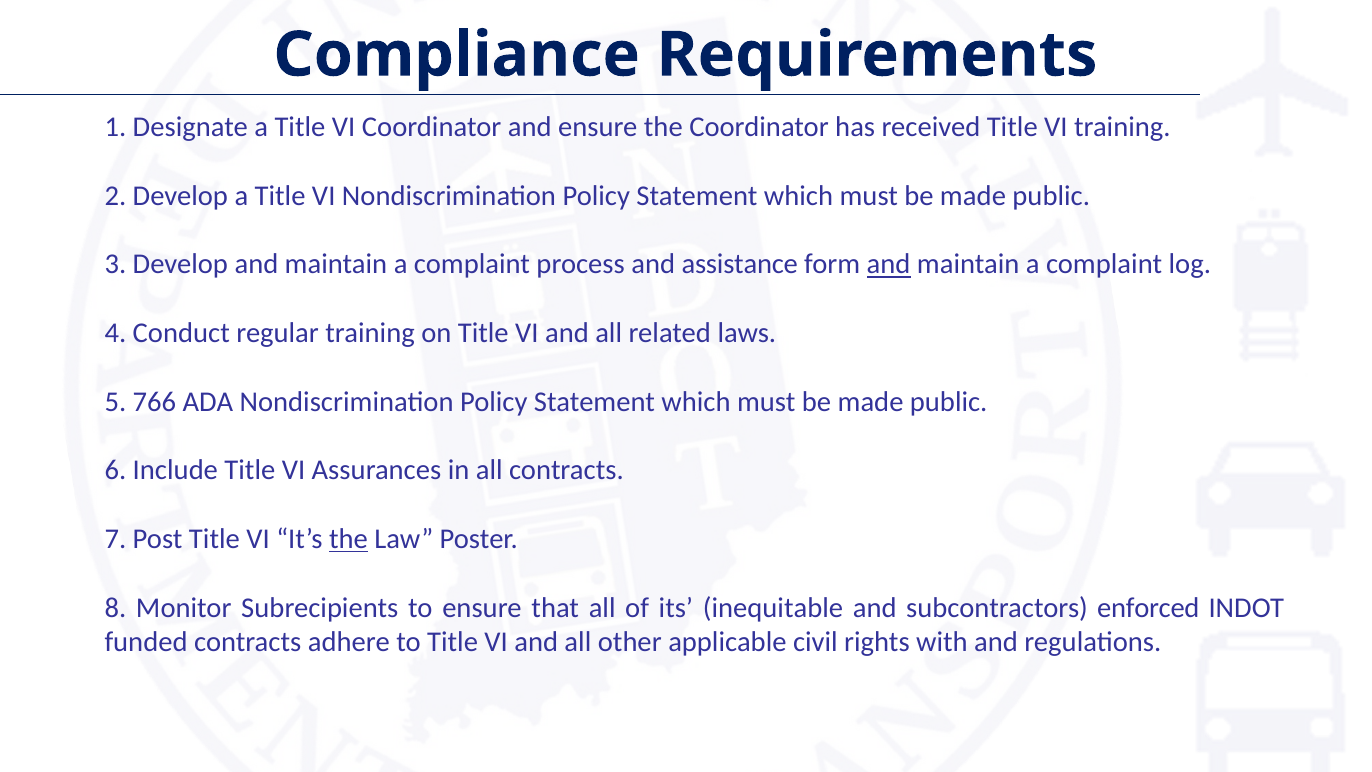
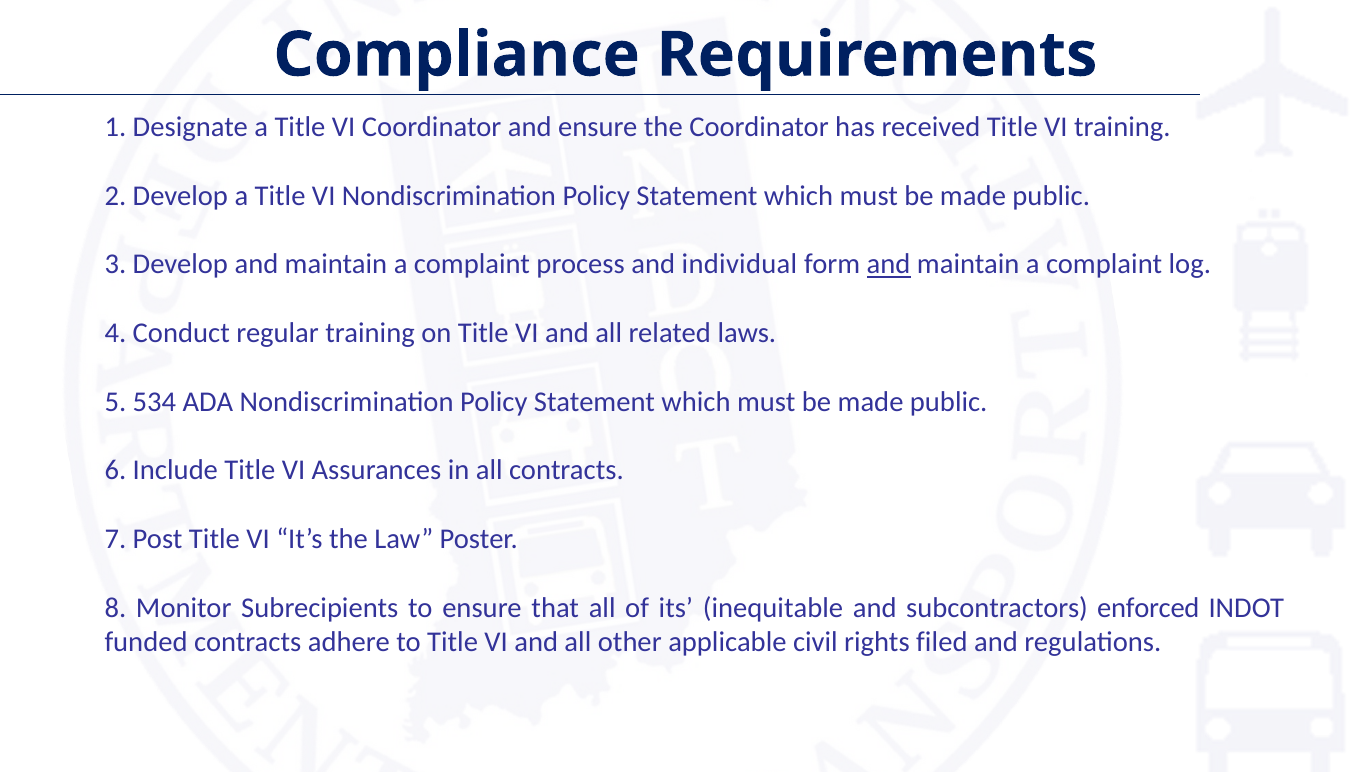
assistance: assistance -> individual (739, 264)
766: 766 -> 534 (154, 402)
the underline: present -> none (348, 539)
with: with -> filed (942, 642)
